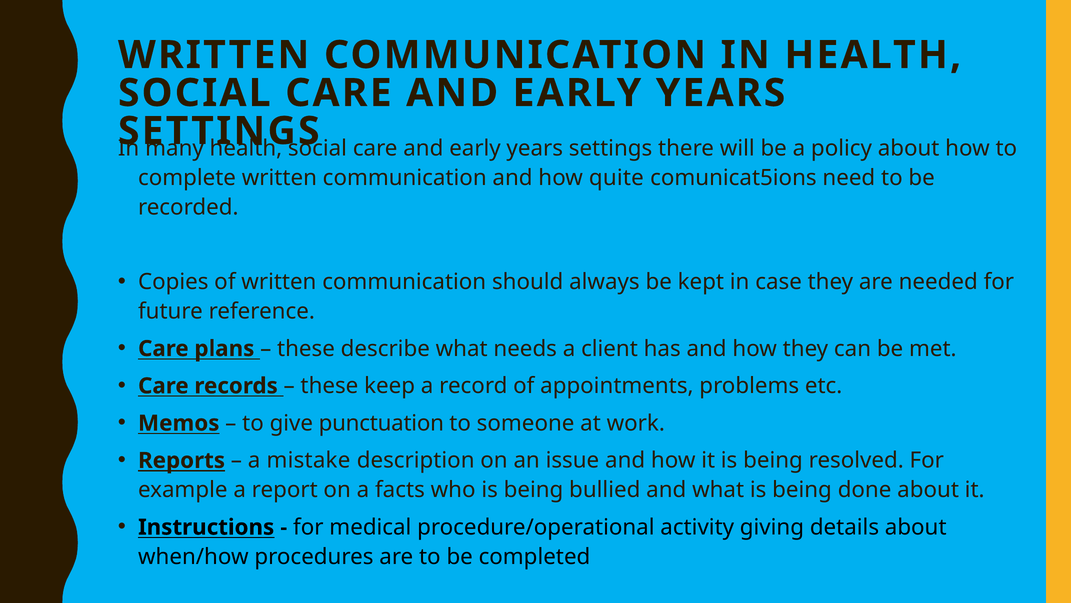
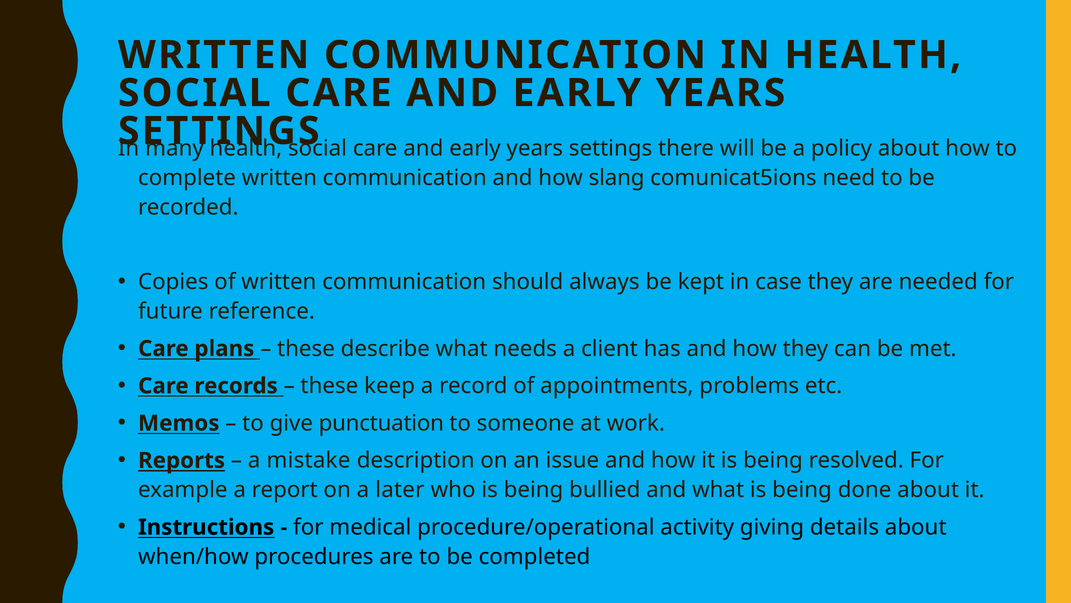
quite: quite -> slang (617, 178)
facts: facts -> later (400, 490)
